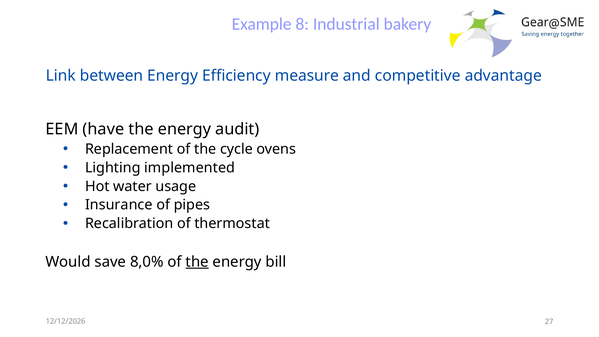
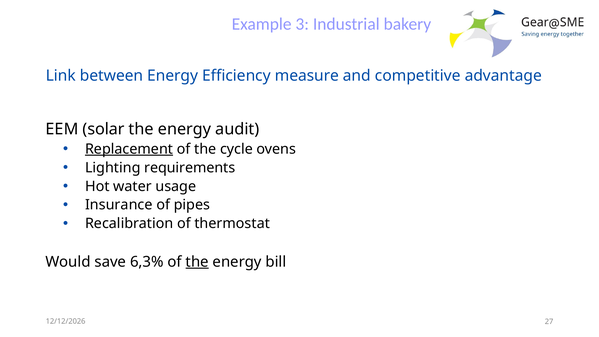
8: 8 -> 3 (302, 24)
have: have -> solar (104, 129)
Replacement underline: none -> present (129, 149)
implemented: implemented -> requirements (190, 168)
8,0%: 8,0% -> 6,3% (147, 262)
